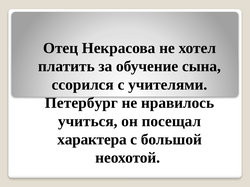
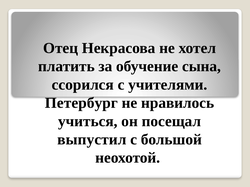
характера: характера -> выпустил (92, 140)
